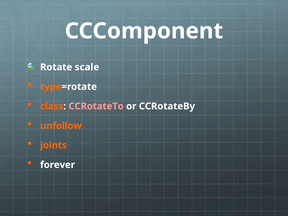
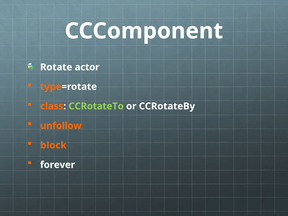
scale: scale -> actor (87, 67)
CCRotateTo colour: pink -> light green (96, 106)
joints: joints -> block (53, 145)
